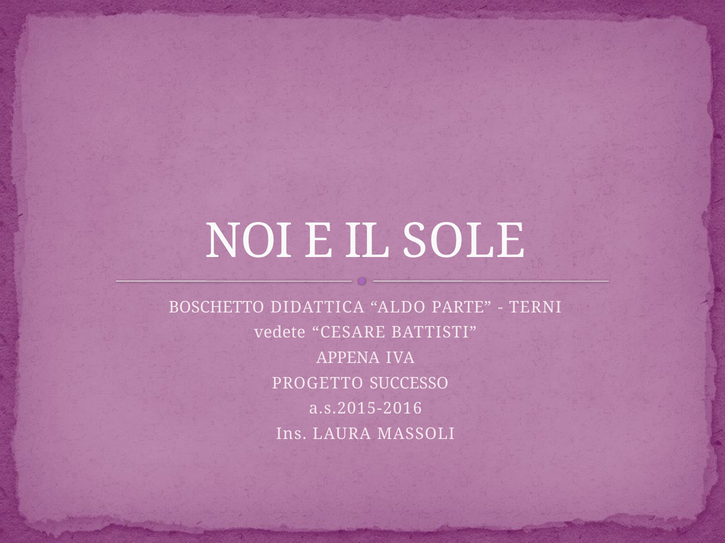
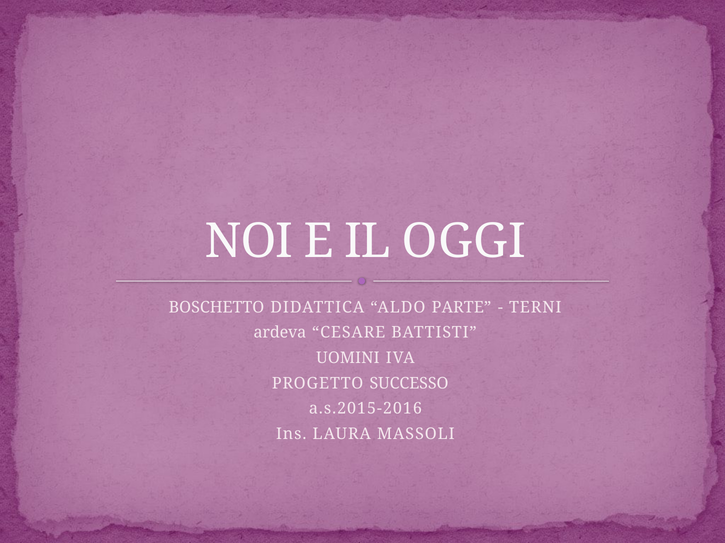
SOLE: SOLE -> OGGI (464, 242)
vedete: vedete -> ardeva (280, 333)
APPENA: APPENA -> UOMINI (348, 358)
